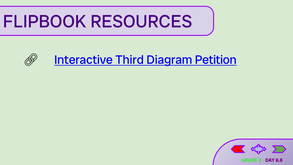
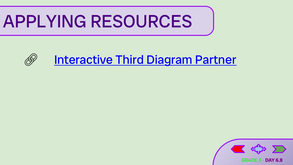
FLIPBOOK: FLIPBOOK -> APPLYING (45, 22)
Petition: Petition -> Partner (216, 60)
